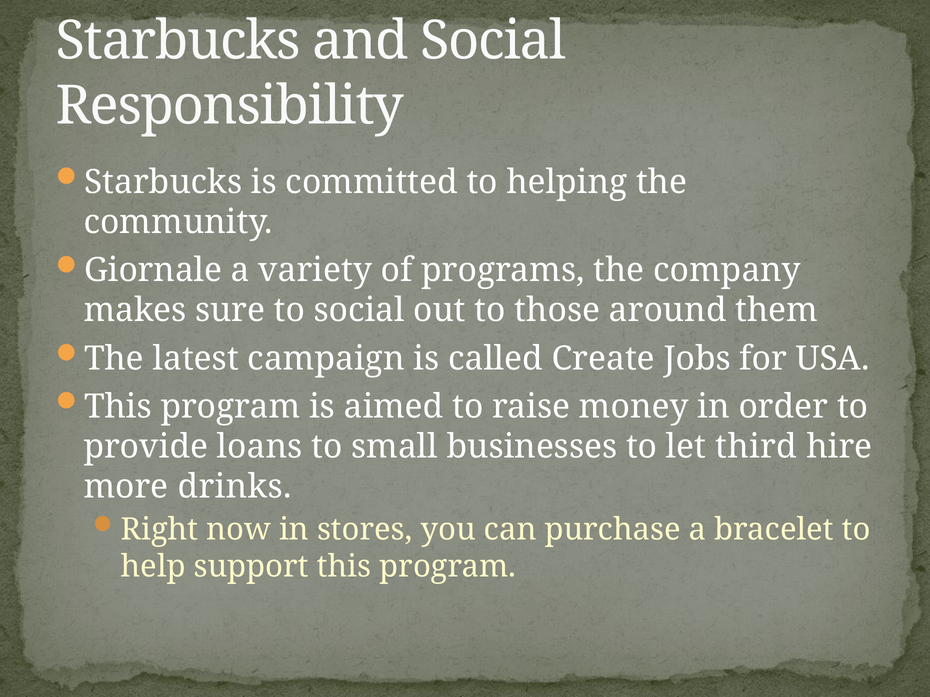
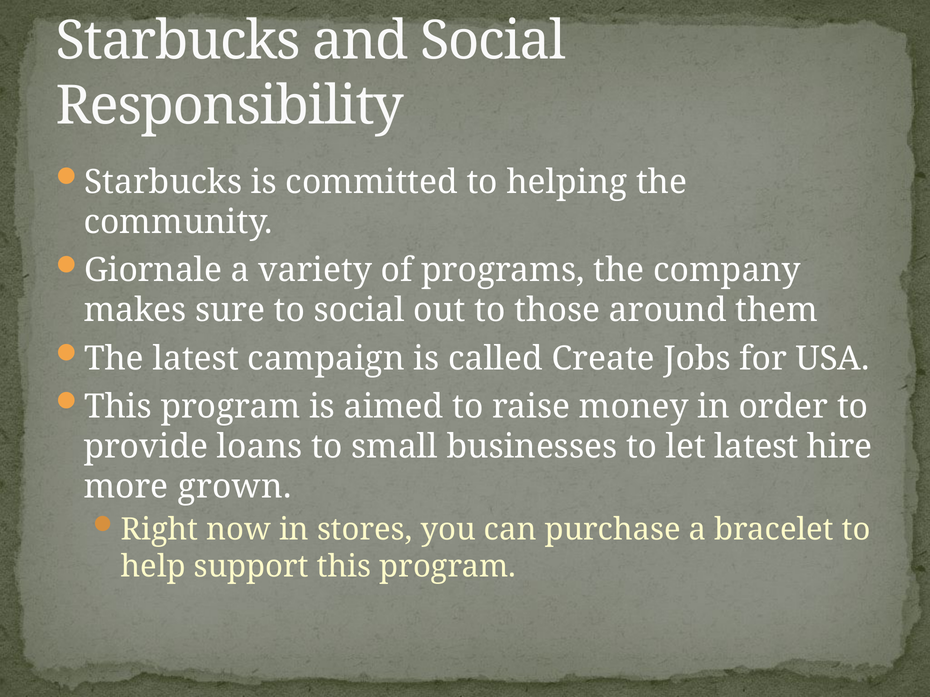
let third: third -> latest (757, 447)
drinks: drinks -> grown (235, 487)
